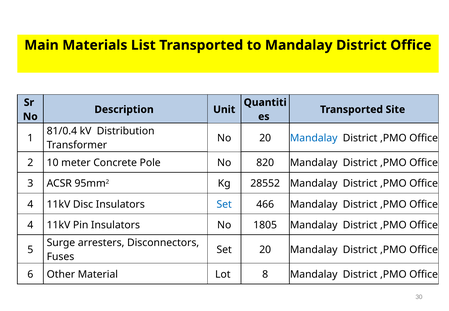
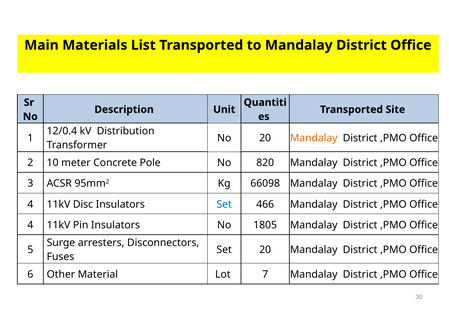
81/0.4: 81/0.4 -> 12/0.4 (62, 131)
Mandalay colour: blue -> orange (314, 138)
28552: 28552 -> 66098 (265, 183)
8: 8 -> 7 (265, 274)
